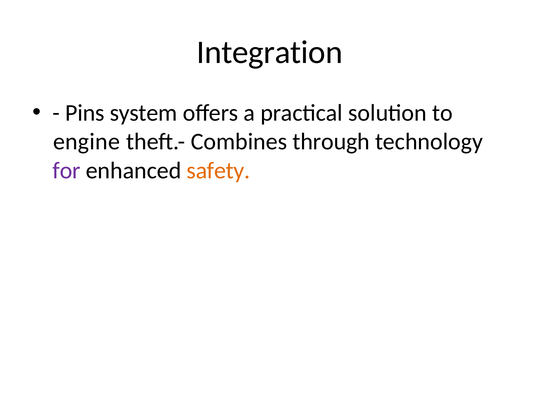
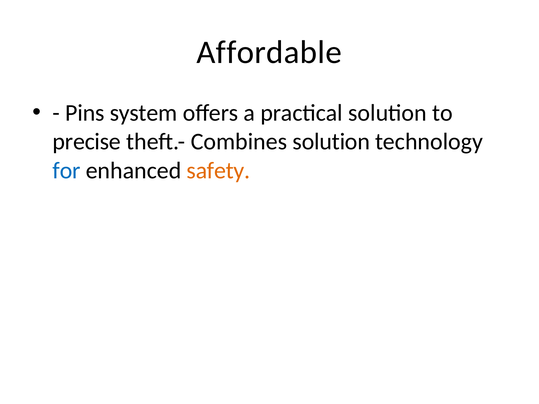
Integration: Integration -> Affordable (269, 52)
engine: engine -> precise (87, 142)
Combines through: through -> solution (331, 142)
for colour: purple -> blue (67, 171)
